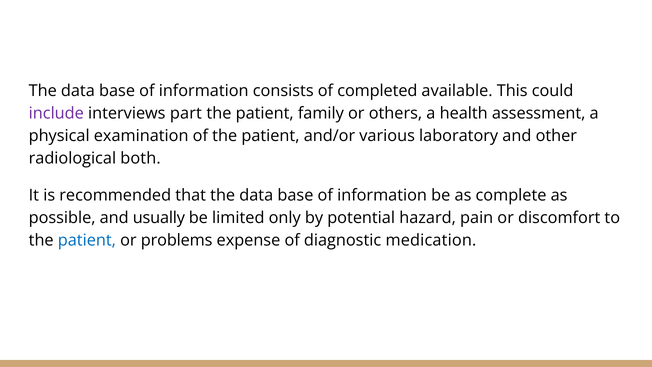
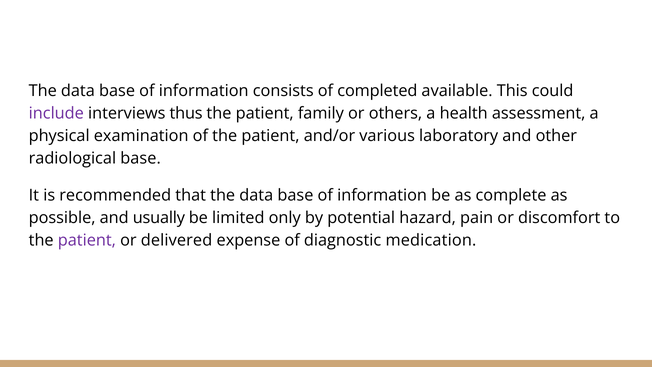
part: part -> thus (186, 113)
radiological both: both -> base (141, 158)
patient colour: blue -> purple (87, 240)
problems: problems -> delivered (177, 240)
